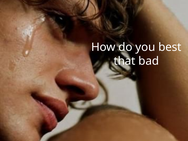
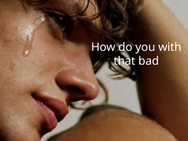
best: best -> with (170, 47)
